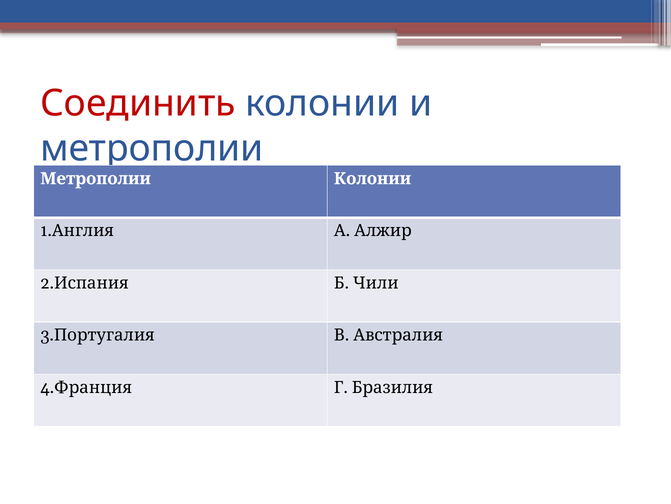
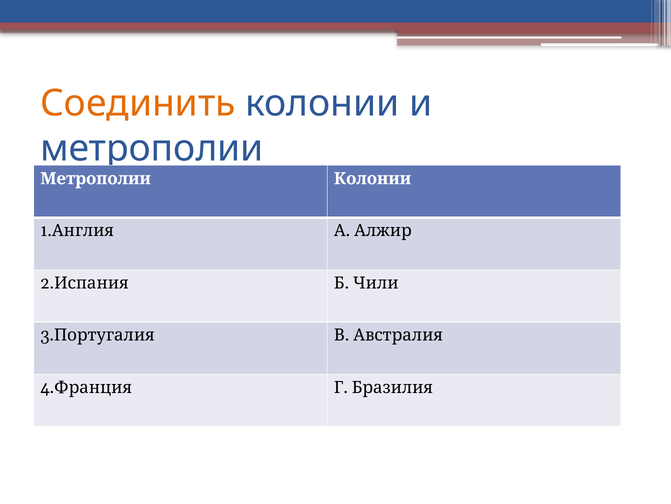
Соединить colour: red -> orange (138, 103)
